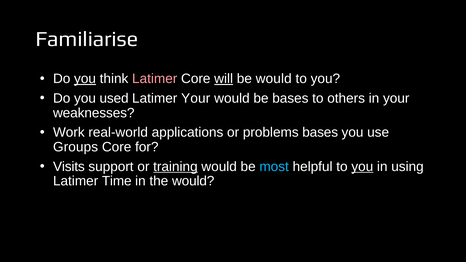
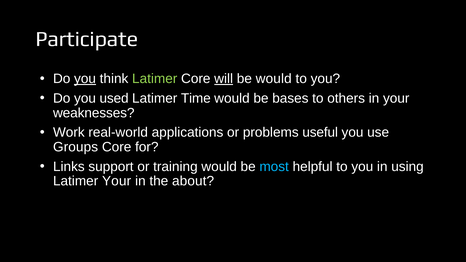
Familiarise: Familiarise -> Participate (87, 39)
Latimer colour: pink -> light green (155, 79)
Latimer Your: Your -> Time (196, 98)
problems bases: bases -> useful (320, 132)
Visits: Visits -> Links (69, 167)
training underline: present -> none (175, 167)
you underline: present -> none (362, 167)
Latimer Time: Time -> Your (117, 181)
the would: would -> about (193, 181)
